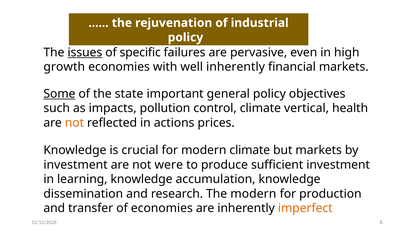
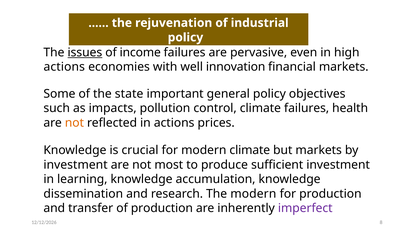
specific: specific -> income (140, 52)
growth: growth -> actions (64, 67)
well inherently: inherently -> innovation (236, 67)
Some underline: present -> none (59, 94)
climate vertical: vertical -> failures (307, 108)
were: were -> most (169, 165)
of economies: economies -> production (162, 208)
imperfect colour: orange -> purple (305, 208)
